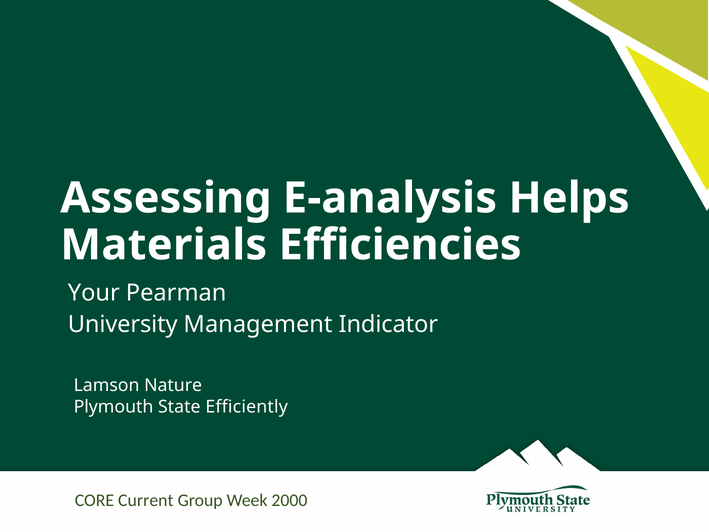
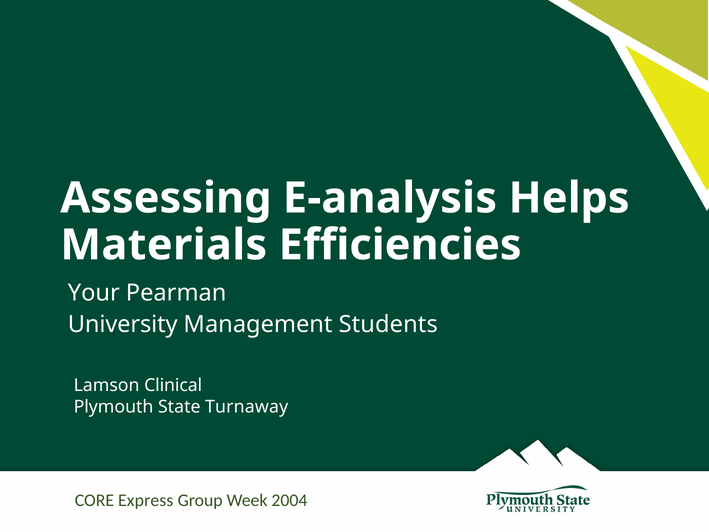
Indicator: Indicator -> Students (388, 324)
Nature: Nature -> Clinical (173, 385)
Efficiently: Efficiently -> Turnaway (247, 407)
Current: Current -> Express (146, 500)
2000: 2000 -> 2004 (289, 500)
